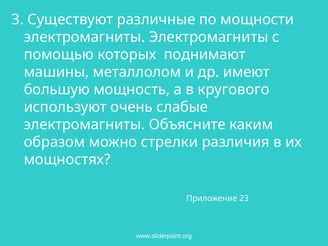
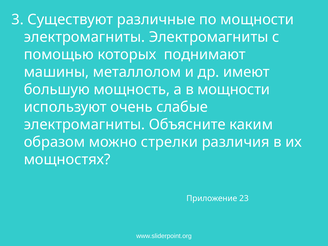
в кругового: кругового -> мощности (234, 90)
